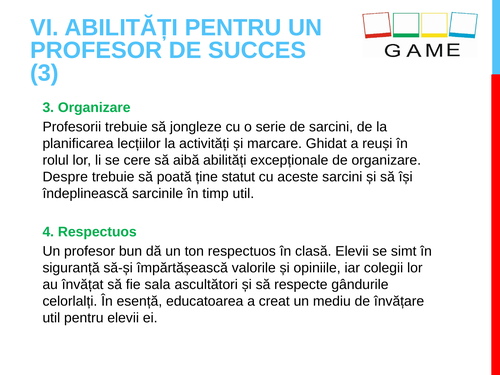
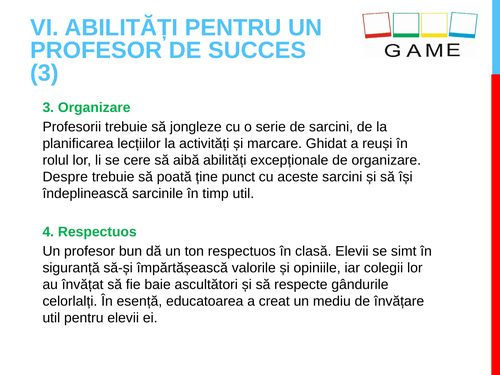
statut: statut -> punct (238, 177)
sala: sala -> baie (158, 285)
